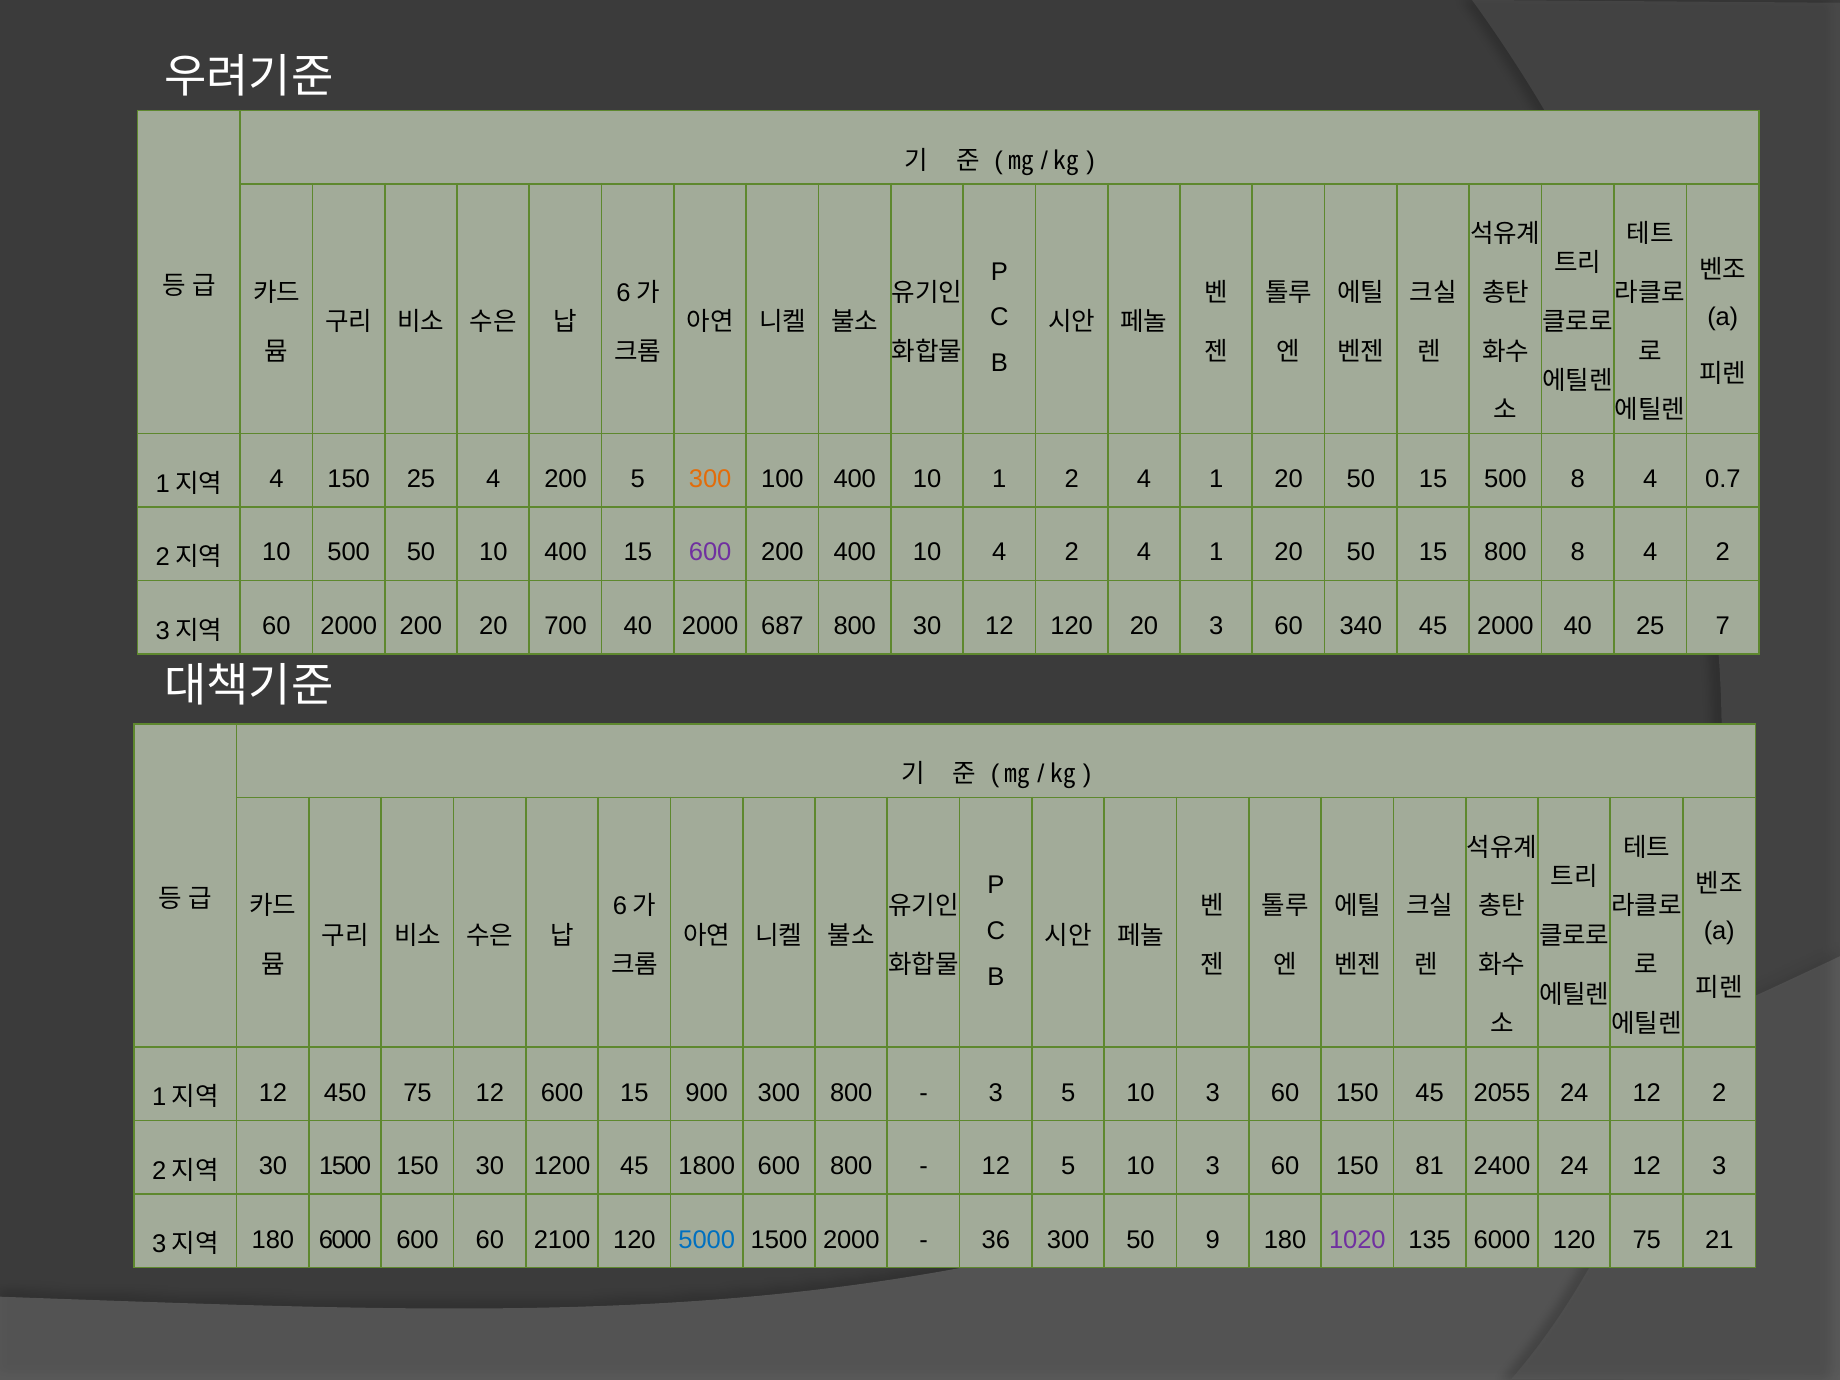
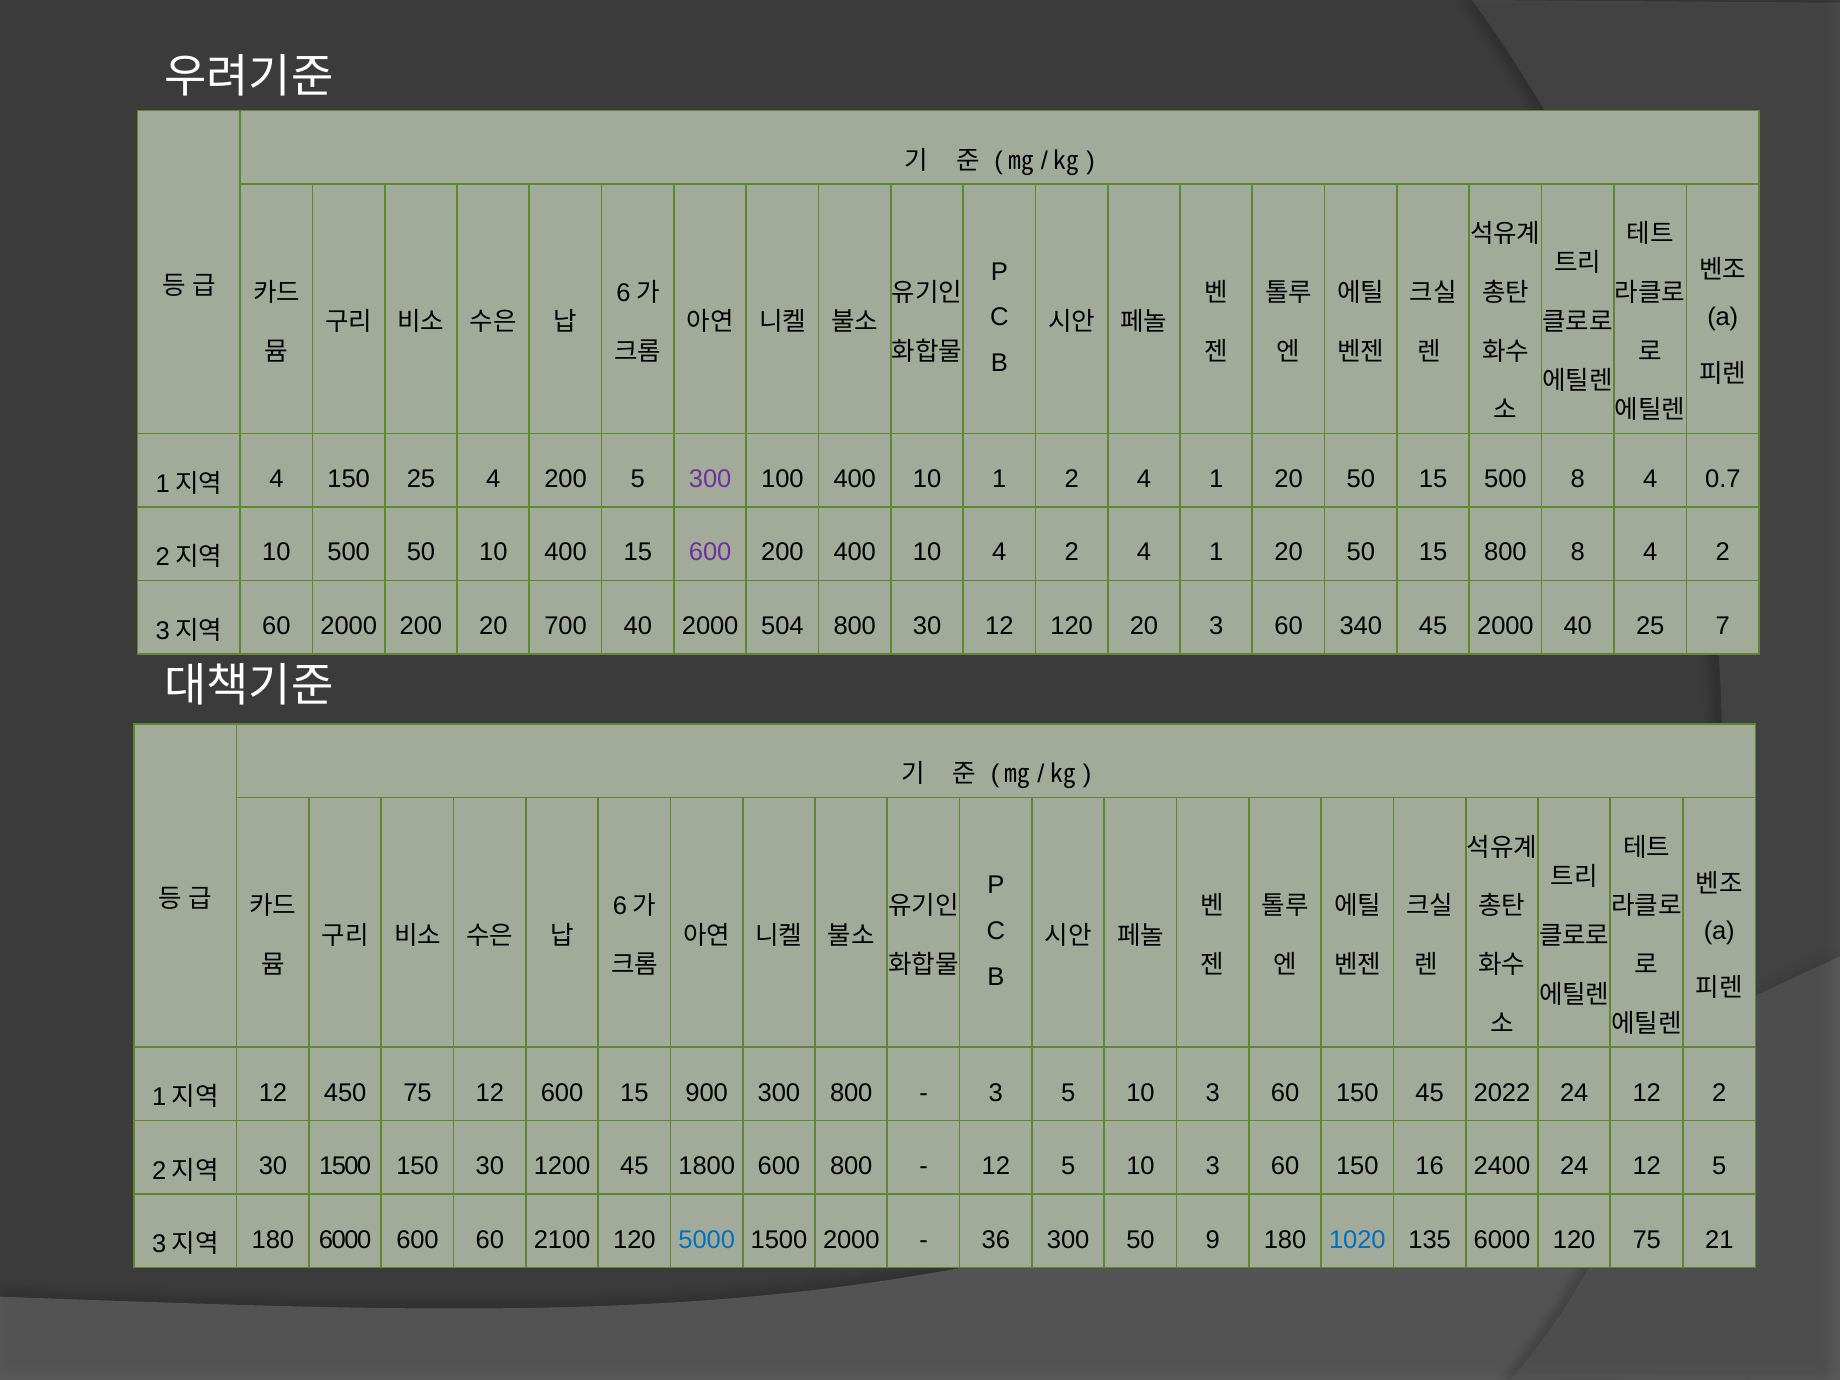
300 colour: orange -> purple (710, 479)
687: 687 -> 504 (782, 626)
2055: 2055 -> 2022 (1502, 1093)
81: 81 -> 16 (1430, 1166)
24 12 3: 3 -> 5 (1719, 1166)
1020 colour: purple -> blue (1357, 1240)
